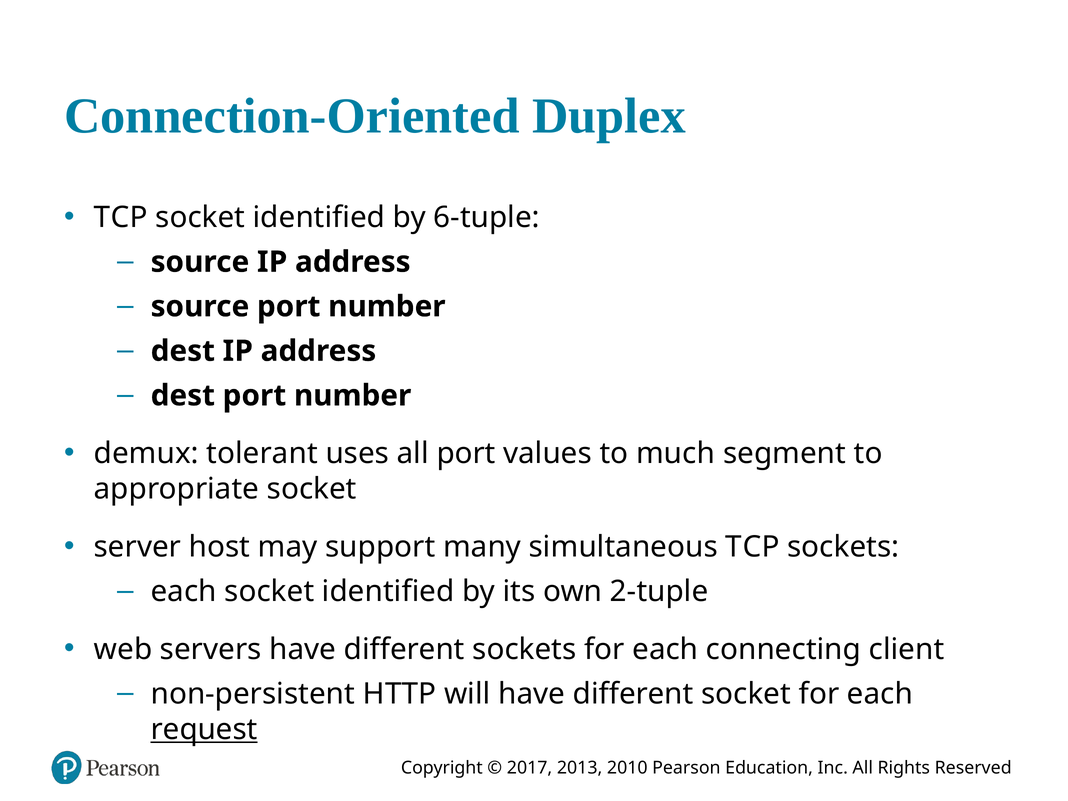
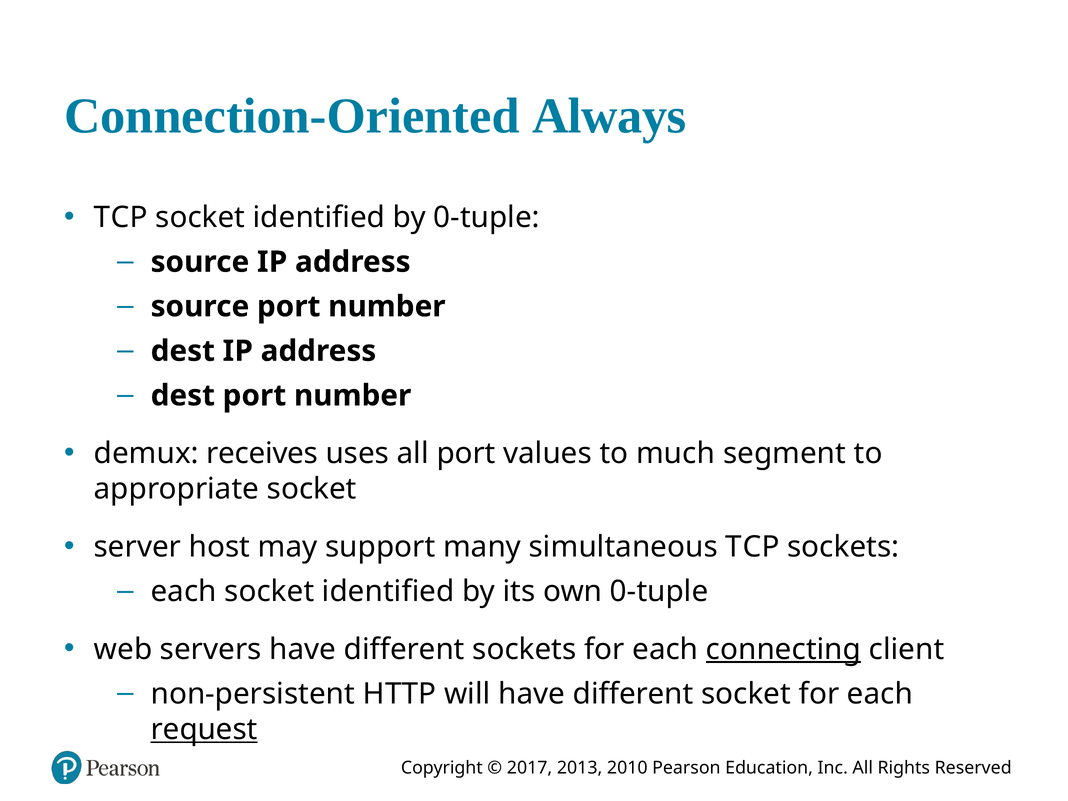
Duplex: Duplex -> Always (609, 116)
by 6-tuple: 6-tuple -> 0-tuple (487, 217)
tolerant: tolerant -> receives (262, 453)
own 2-tuple: 2-tuple -> 0-tuple (659, 591)
connecting underline: none -> present (784, 649)
